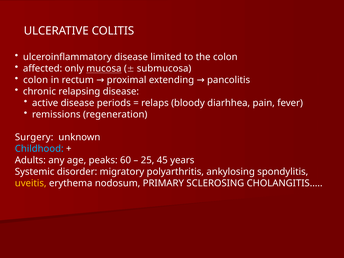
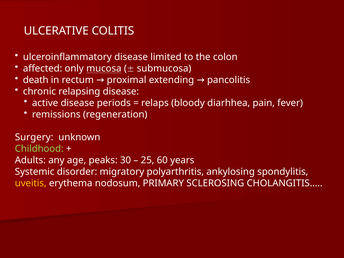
colon: colon -> death (36, 80)
Childhood colour: light blue -> light green (39, 149)
60: 60 -> 30 (126, 160)
45: 45 -> 60 (162, 160)
